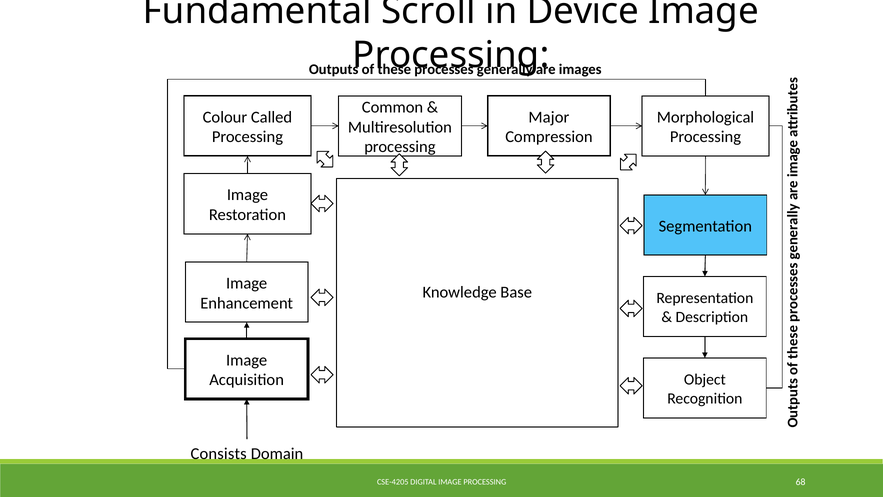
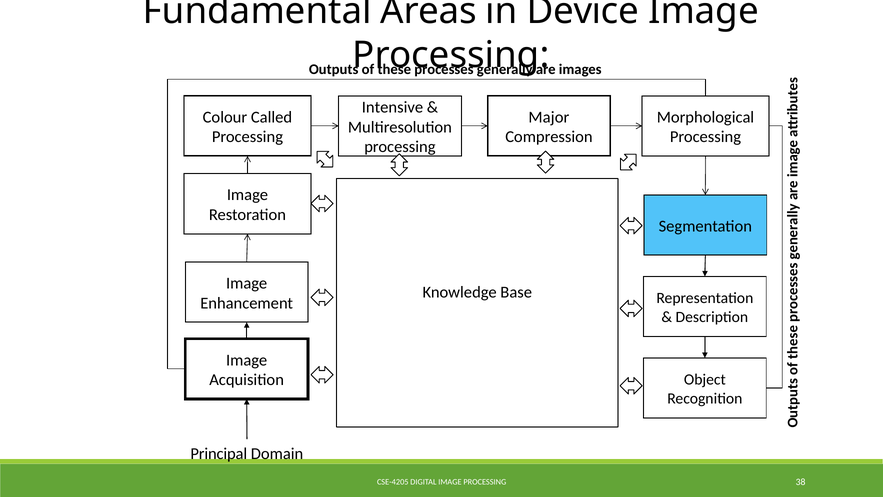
Scroll: Scroll -> Areas (429, 11)
Common: Common -> Intensive (392, 107)
Consists: Consists -> Principal (219, 453)
68: 68 -> 38 (801, 482)
